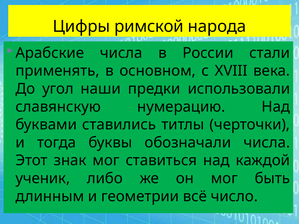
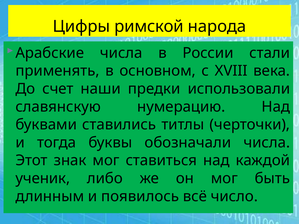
угол: угол -> счет (58, 89)
геометрии: геометрии -> появилось (140, 196)
